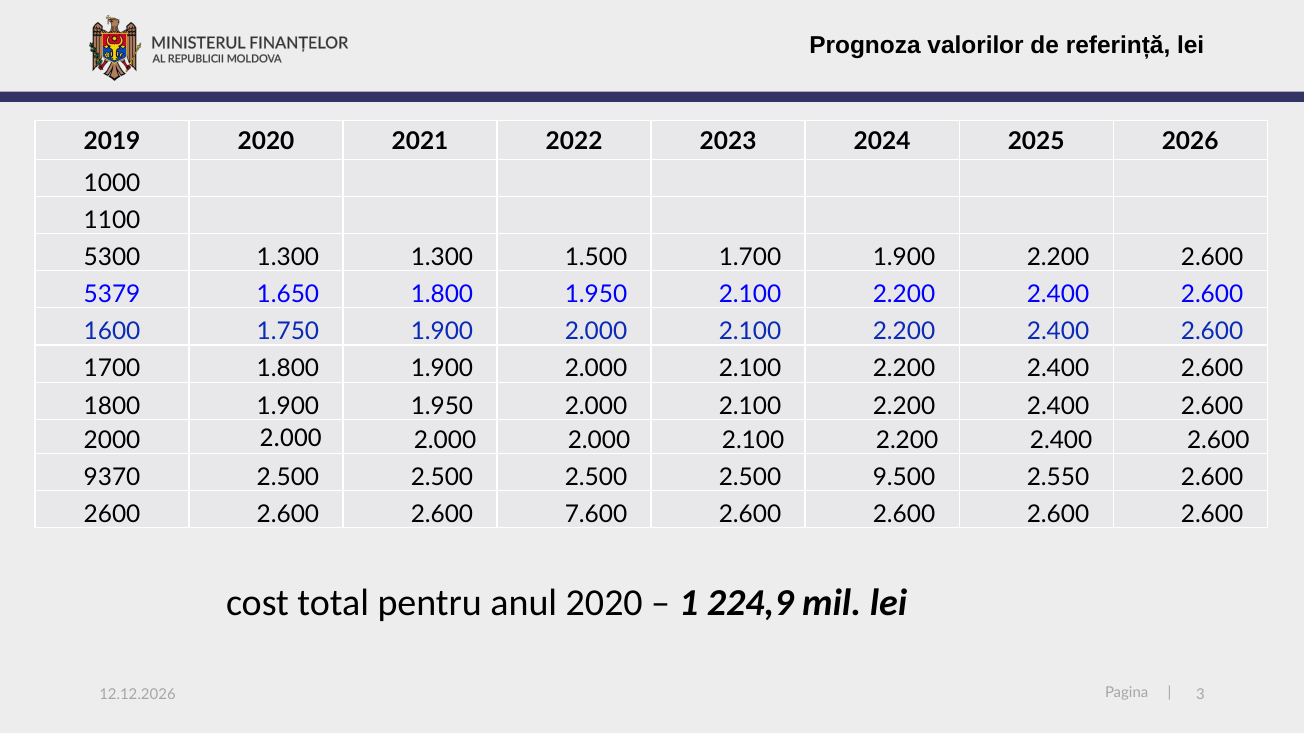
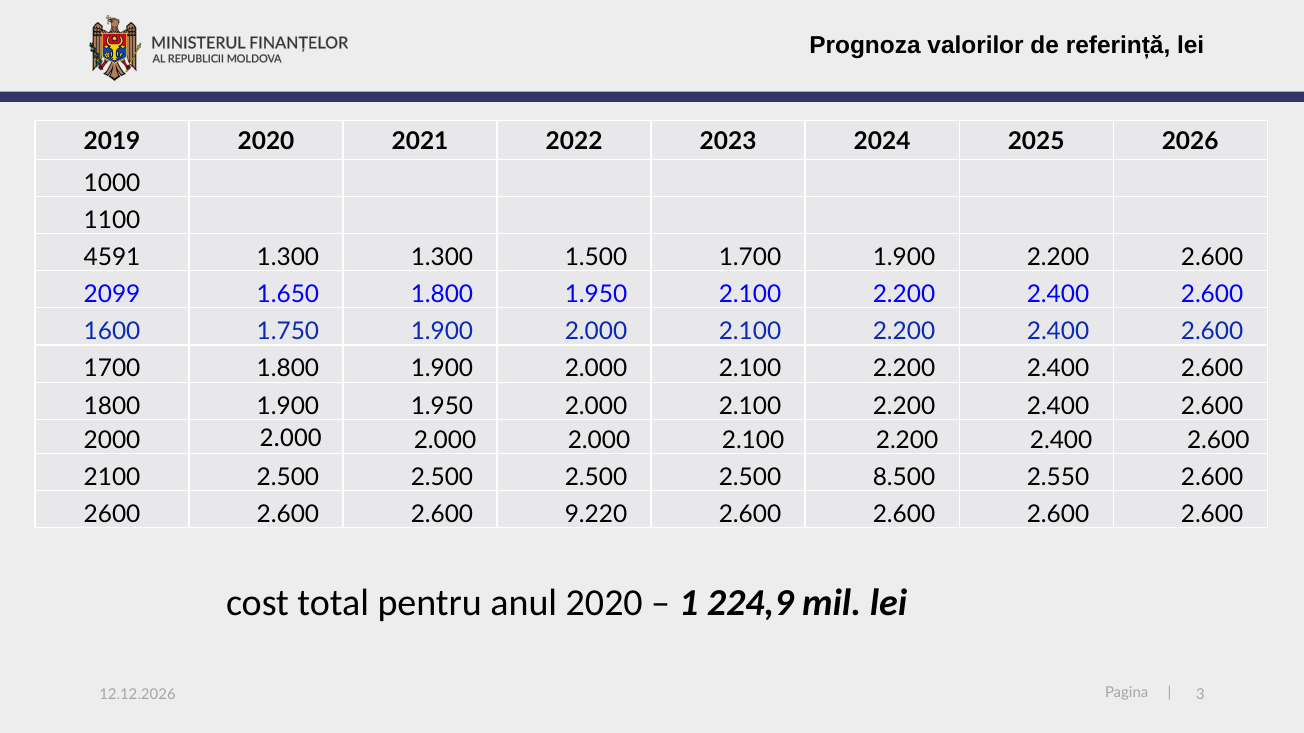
5300: 5300 -> 4591 (112, 258)
5379: 5379 -> 2099 (112, 295)
9370: 9370 -> 2100 (112, 478)
9.500: 9.500 -> 8.500 (904, 478)
7.600: 7.600 -> 9.220 (596, 515)
